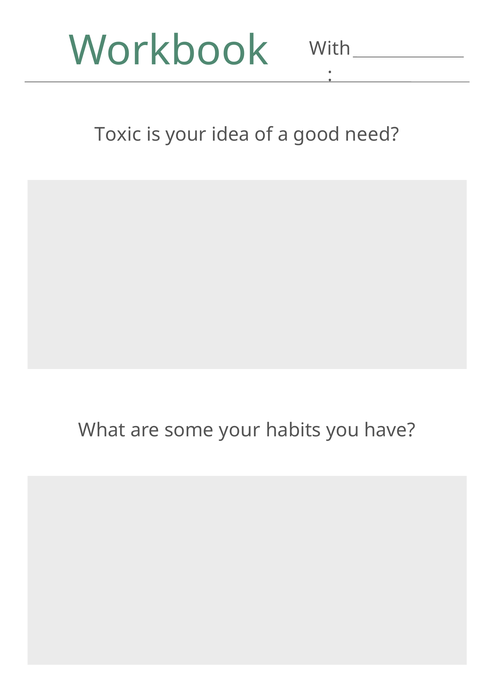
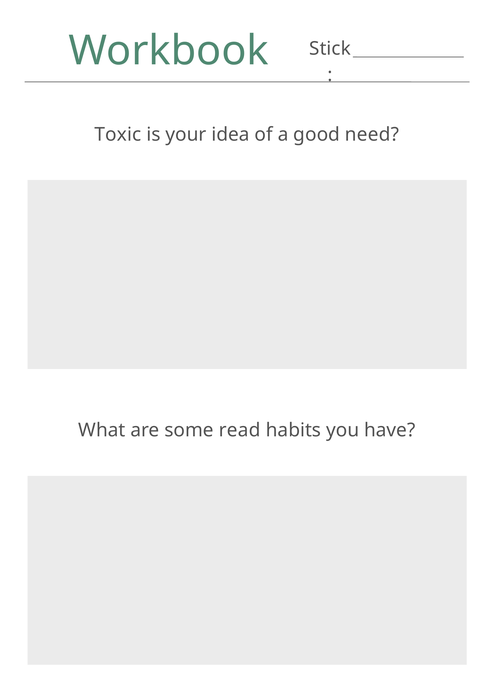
With: With -> Stick (330, 49)
some your: your -> read (240, 430)
